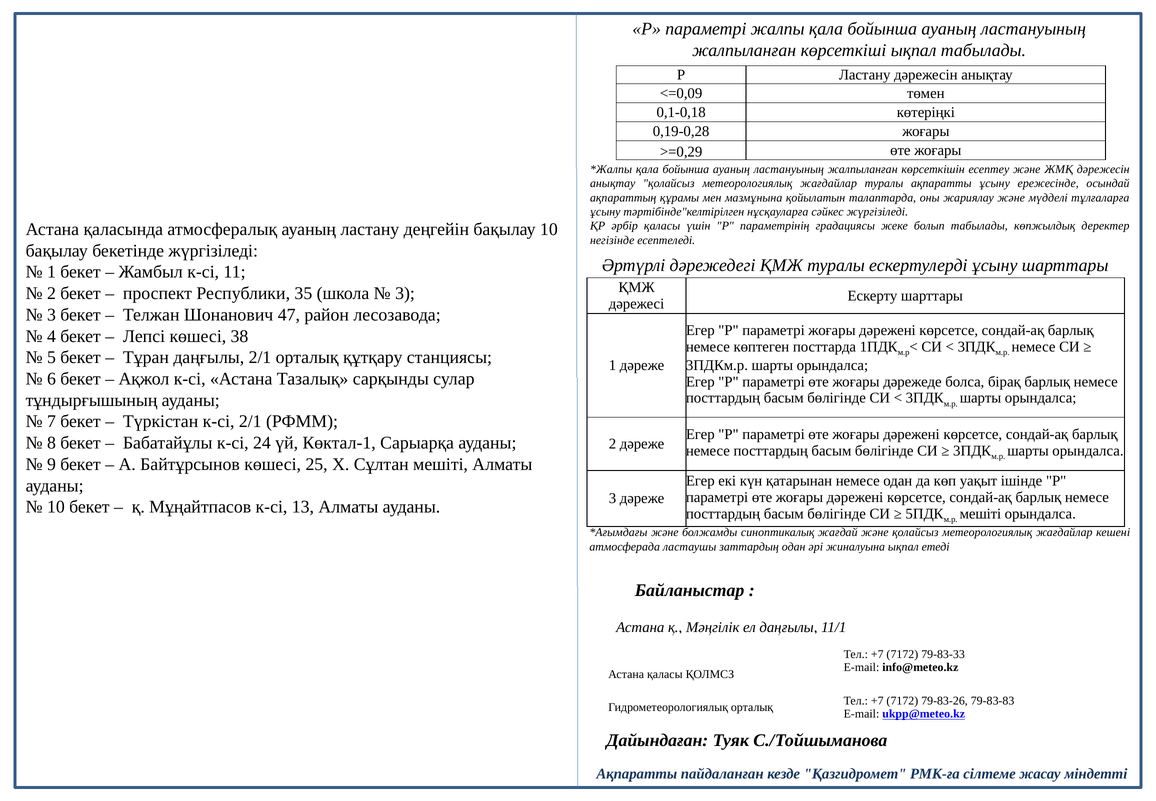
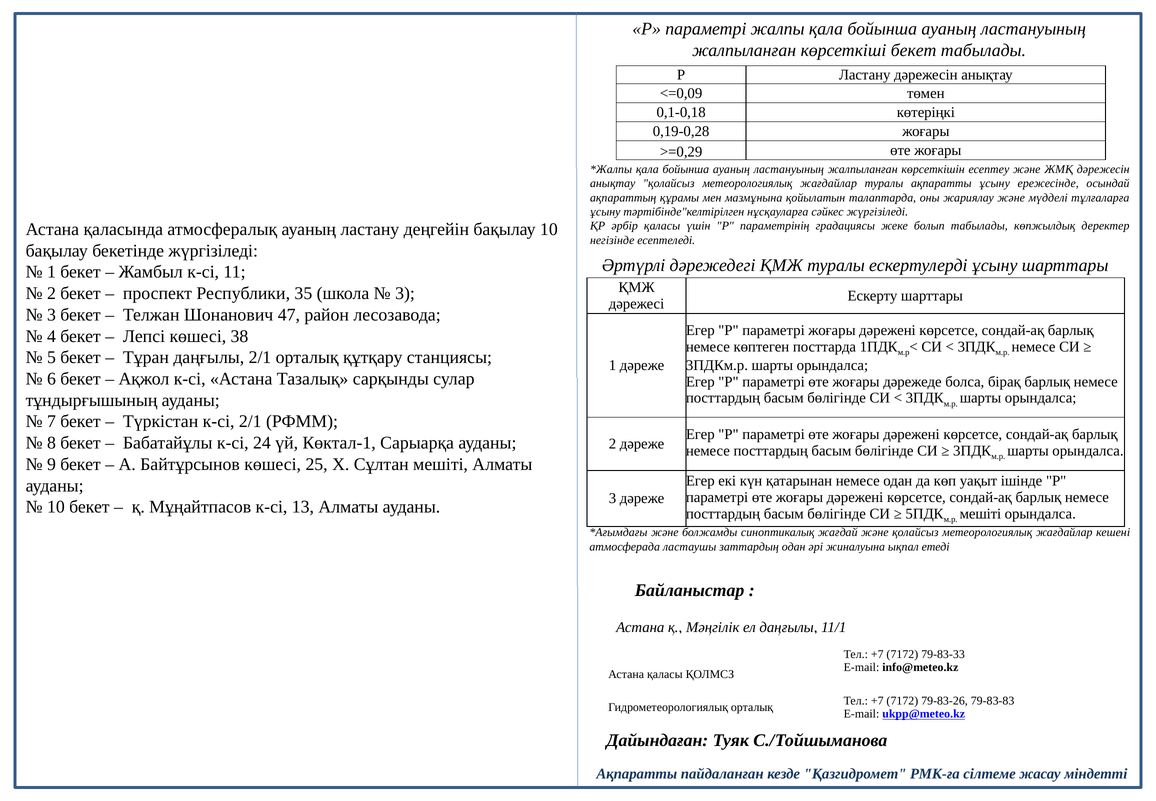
көрсеткіші ықпал: ықпал -> бекет (914, 50)
